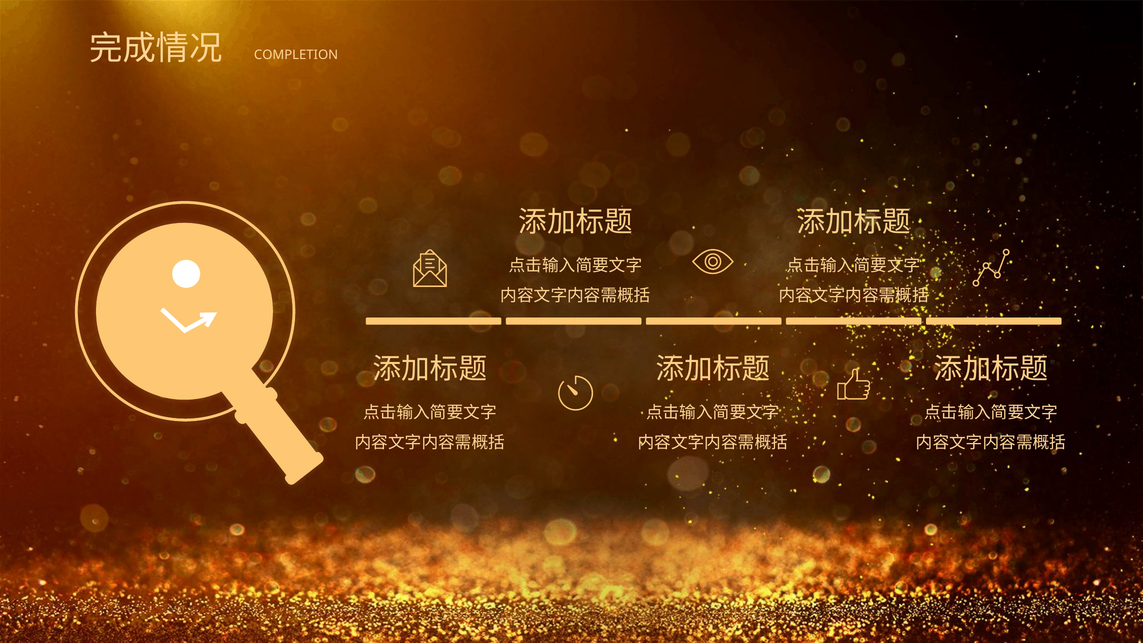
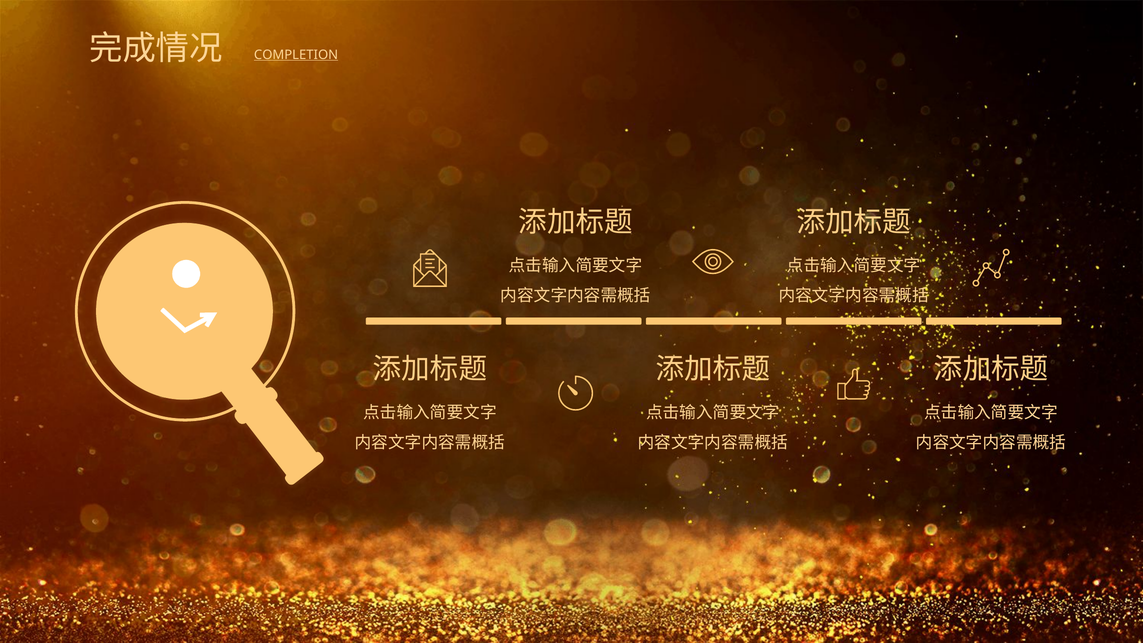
COMPLETION underline: none -> present (296, 55)
